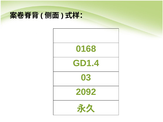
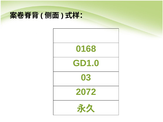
GD1.4: GD1.4 -> GD1.0 (86, 63)
2092: 2092 -> 2072 (86, 92)
